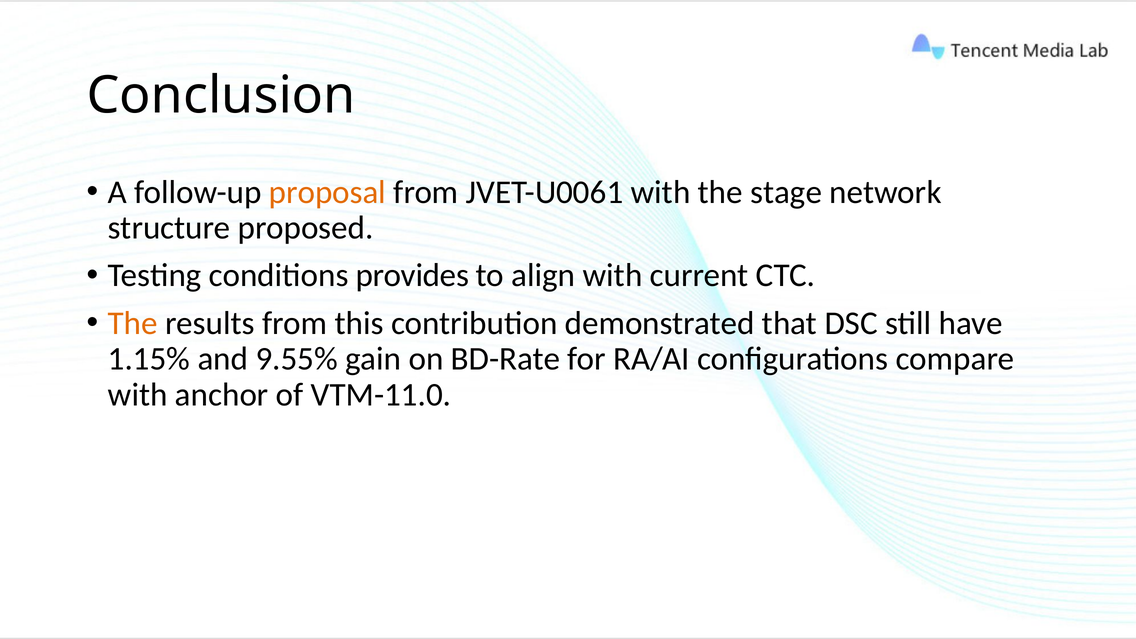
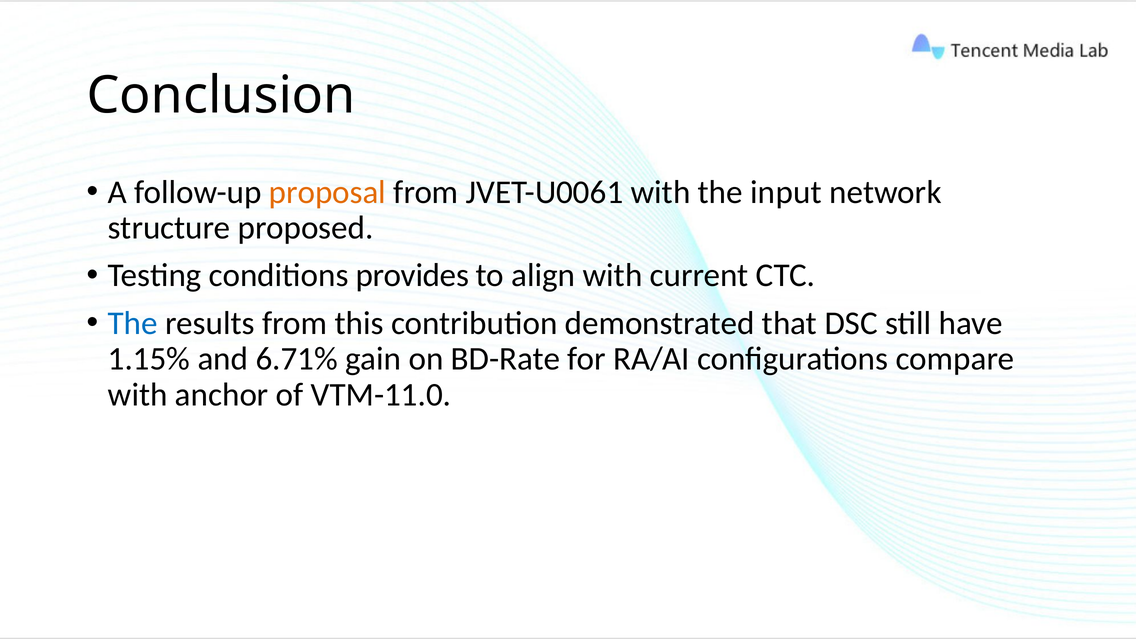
stage: stage -> input (786, 192)
The colour: orange -> blue (133, 323)
9.55%: 9.55% -> 6.71% (297, 359)
